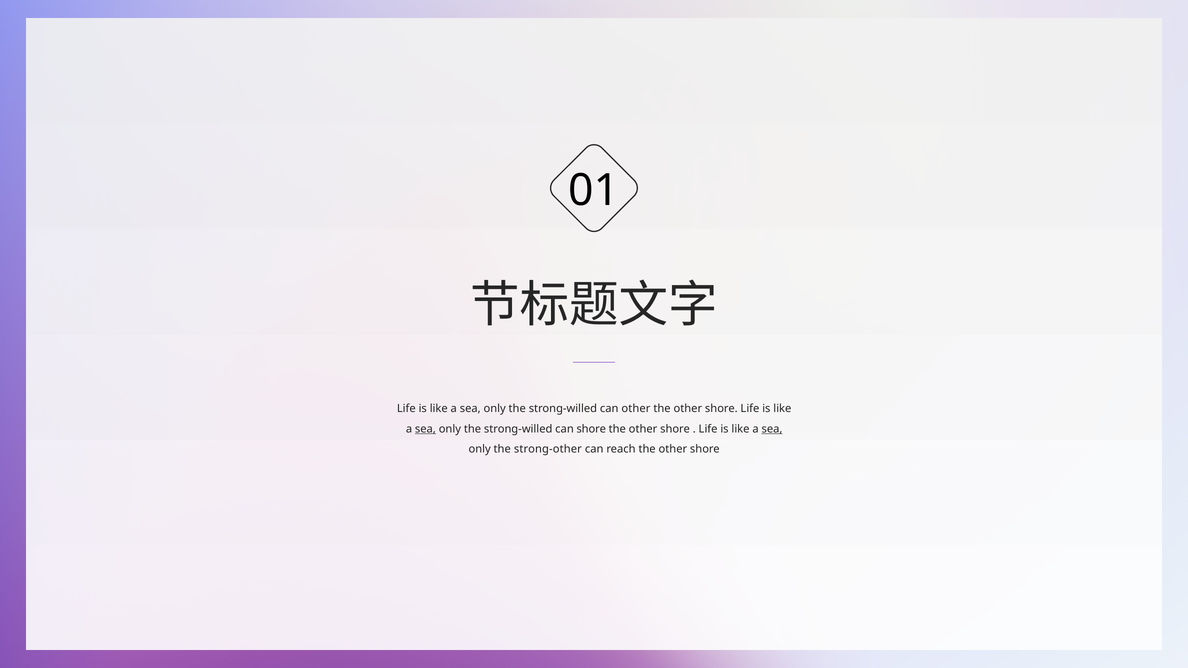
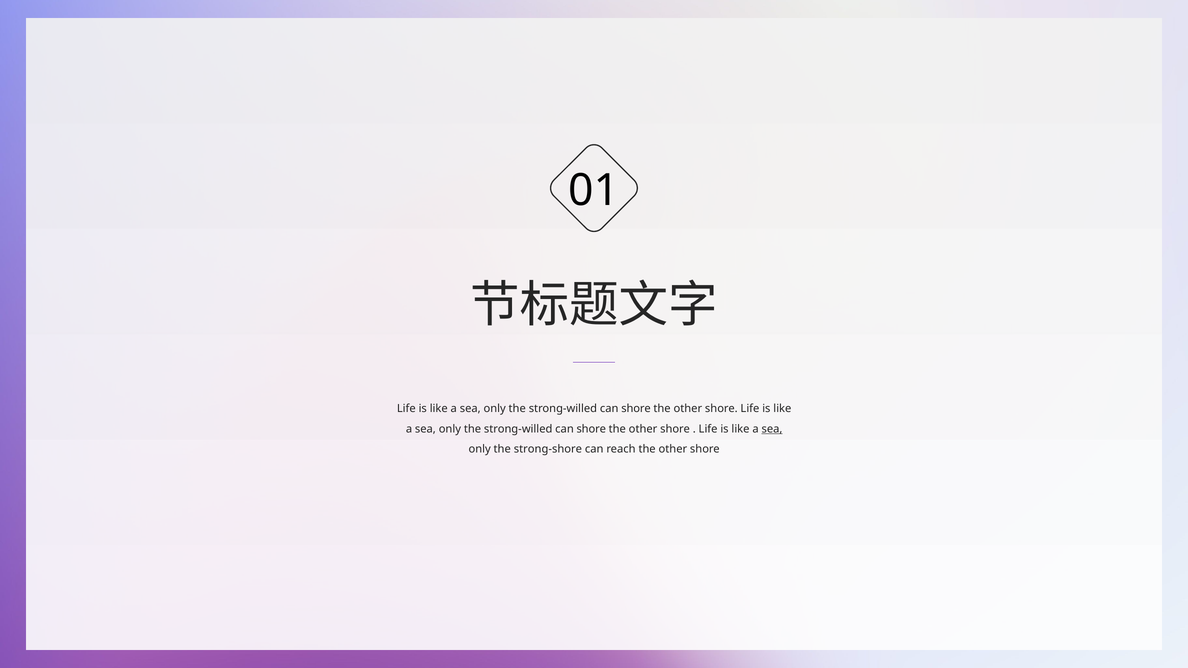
other: other -> shore (636, 409)
sea underline: present -> none (425, 429)
strong-other: strong-other -> strong-shore (548, 449)
